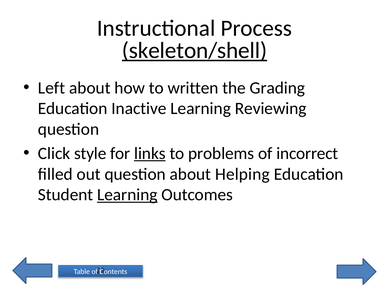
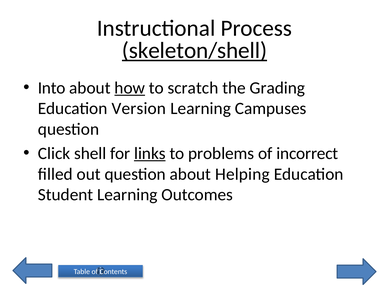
Left: Left -> Into (52, 88)
how underline: none -> present (130, 88)
written: written -> scratch (193, 88)
Inactive: Inactive -> Version (139, 109)
Reviewing: Reviewing -> Campuses (271, 109)
style: style -> shell (90, 154)
Learning underline: present -> none (127, 195)
